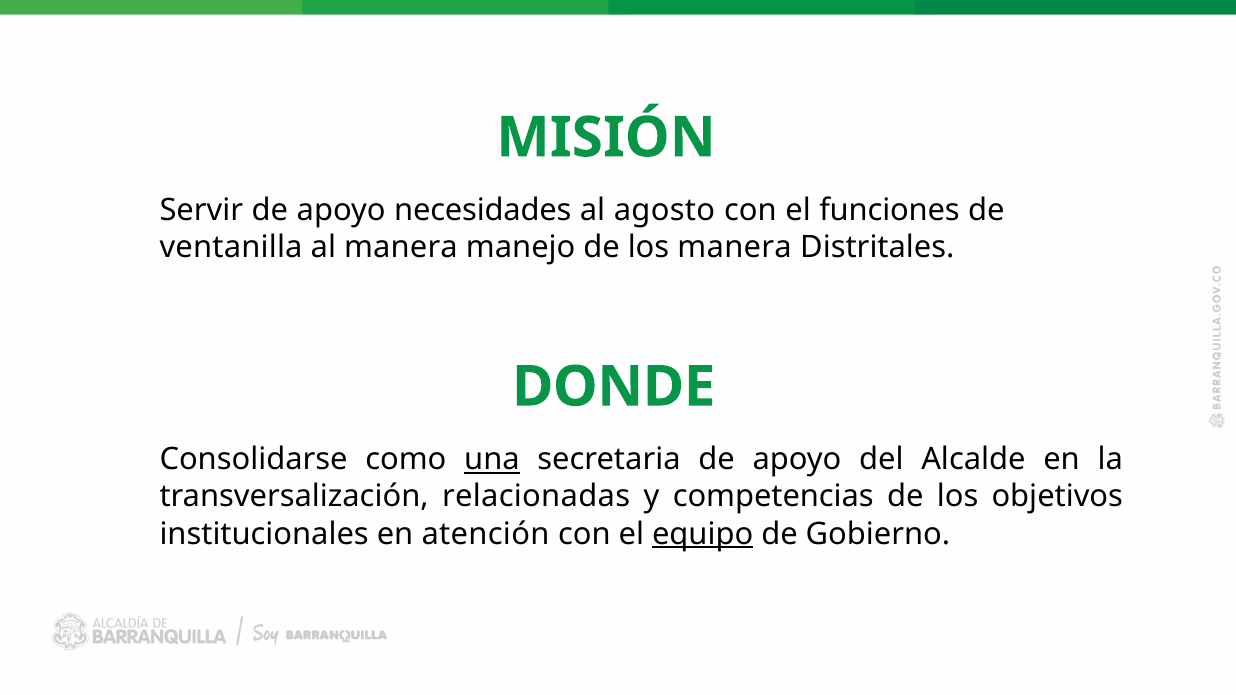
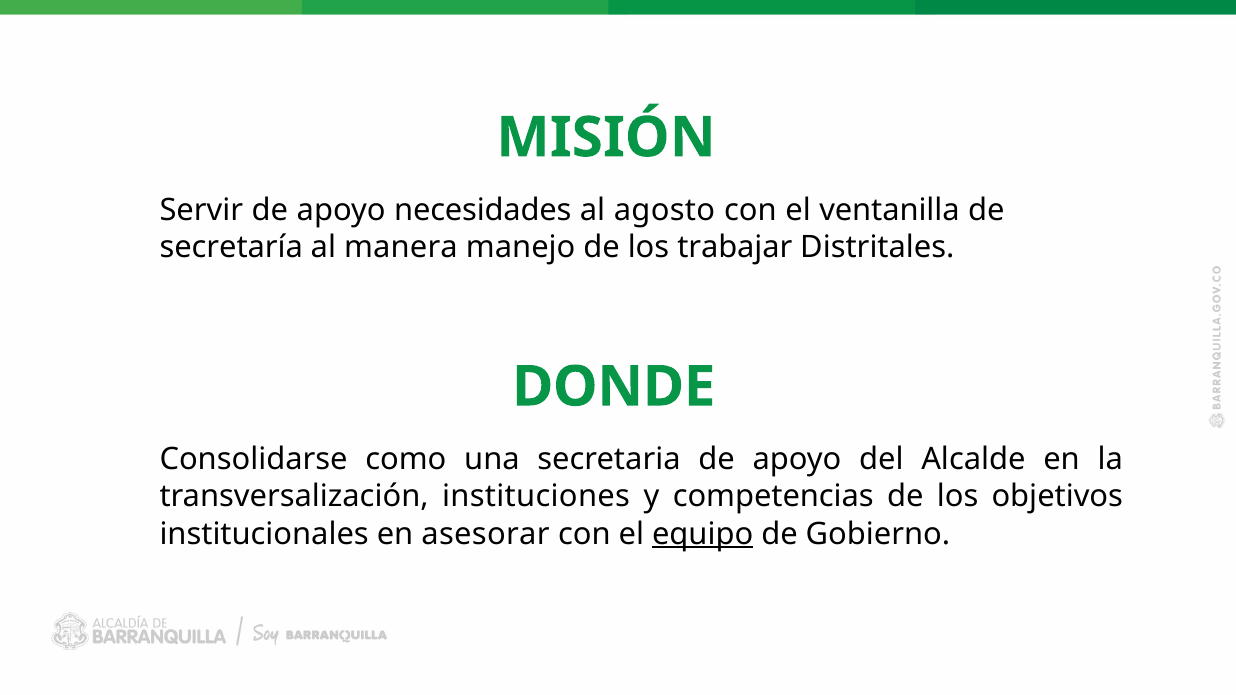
funciones: funciones -> ventanilla (889, 211)
ventanilla: ventanilla -> secretaría (231, 248)
los manera: manera -> trabajar (735, 248)
una underline: present -> none (492, 460)
relacionadas: relacionadas -> instituciones (536, 497)
atención: atención -> asesorar (485, 534)
